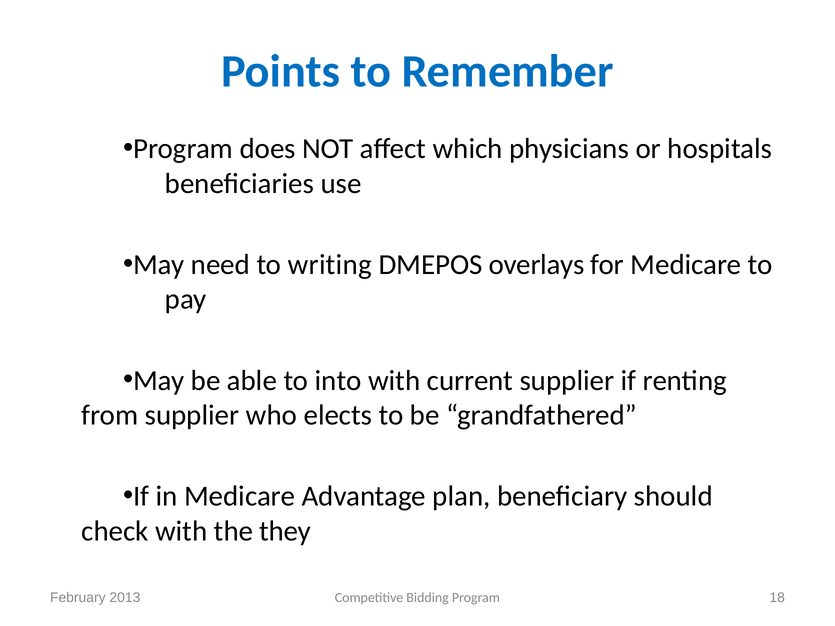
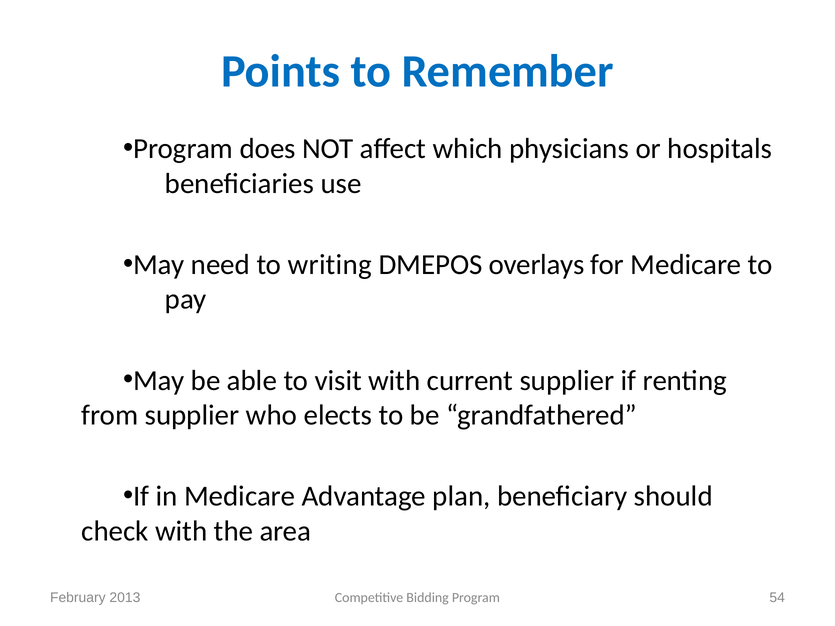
into: into -> visit (338, 381)
they: they -> area (285, 531)
18: 18 -> 54 (777, 598)
